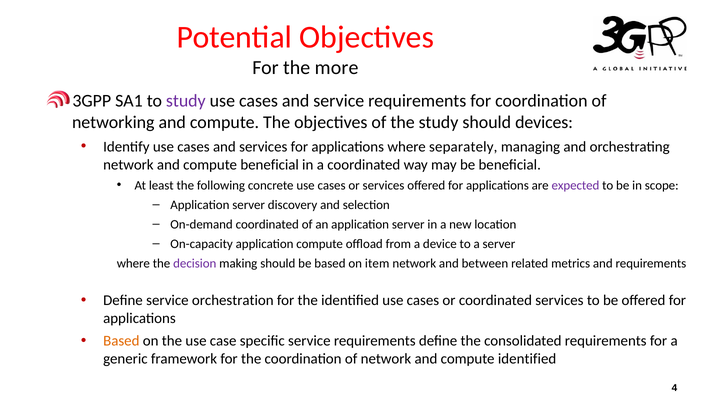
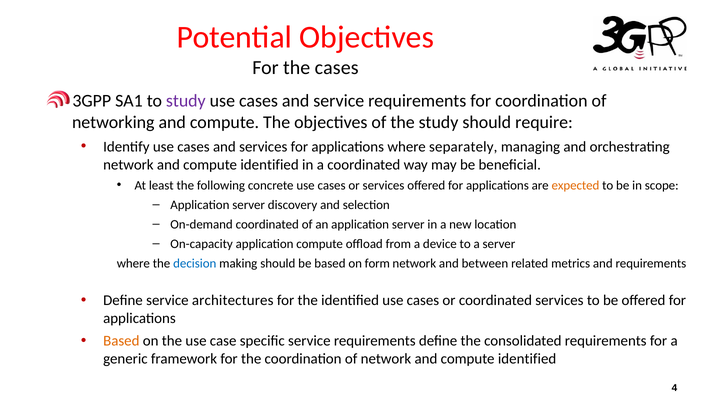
the more: more -> cases (337, 67)
devices: devices -> require (544, 122)
beneficial: beneficial -> identified (270, 165)
expected colour: purple -> orange (575, 185)
decision colour: purple -> blue (195, 263)
item: item -> form (377, 263)
orchestration: orchestration -> architectures (233, 300)
